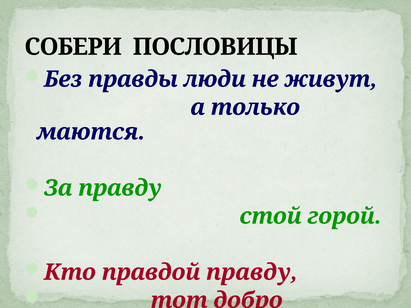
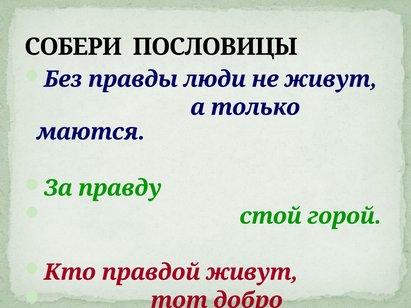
правдой правду: правду -> живут (252, 272)
